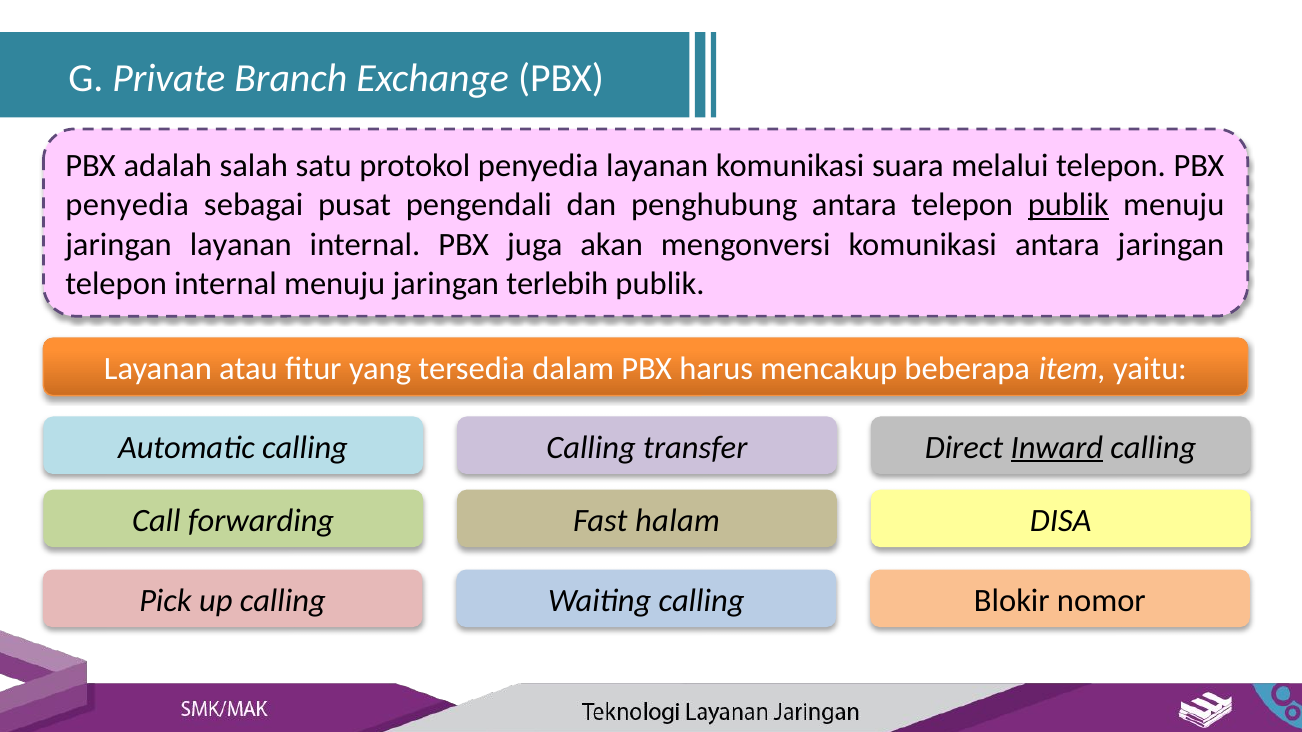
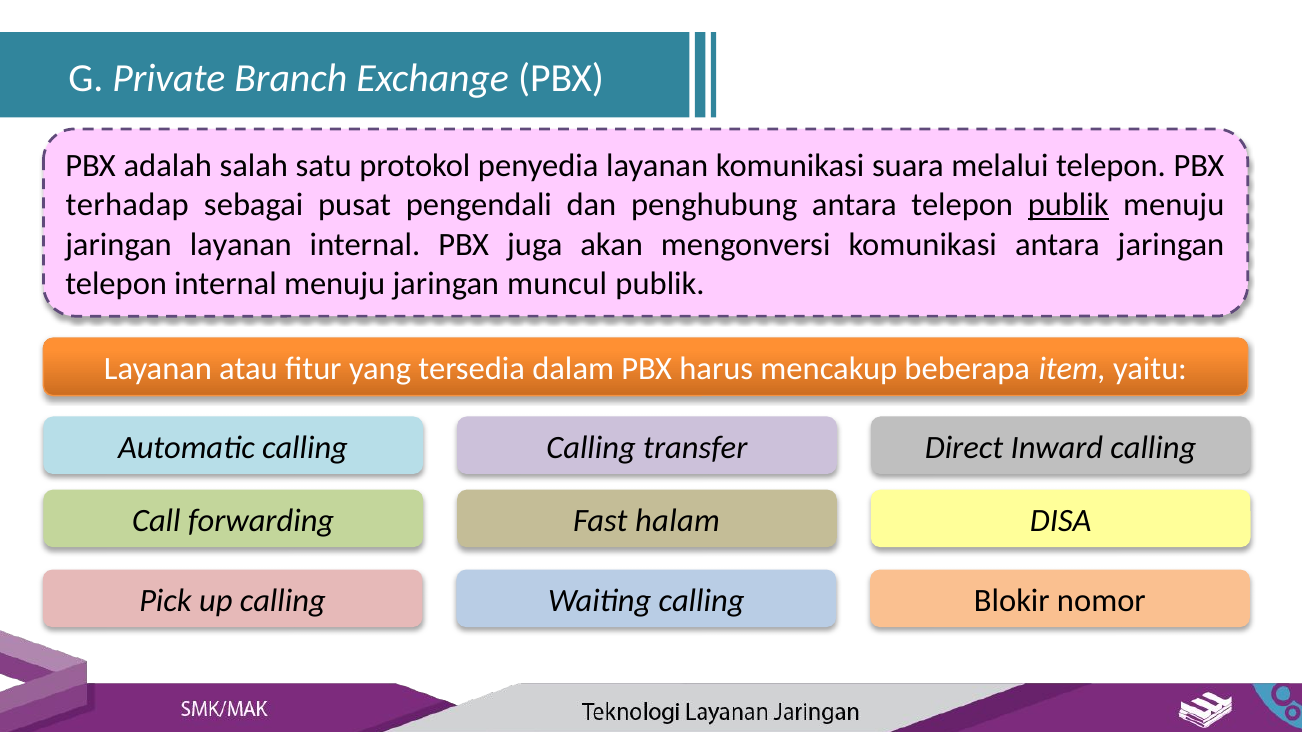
penyedia: penyedia -> terhadap (127, 205)
terlebih: terlebih -> muncul (557, 283)
Inward underline: present -> none (1057, 448)
